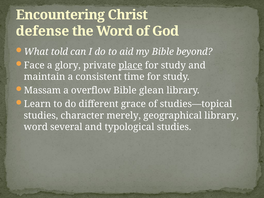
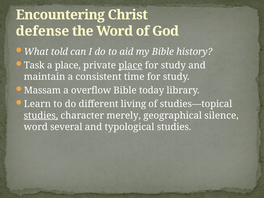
beyond: beyond -> history (194, 52)
Face: Face -> Task (34, 65)
a glory: glory -> place (68, 65)
glean: glean -> today (152, 90)
grace: grace -> living (133, 104)
studies underline: none -> present (41, 115)
geographical library: library -> silence (222, 115)
